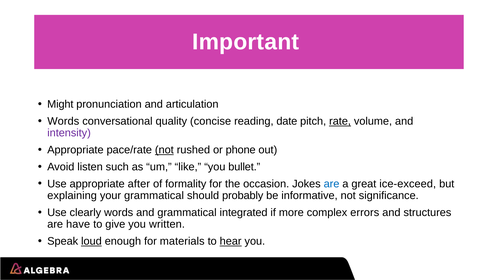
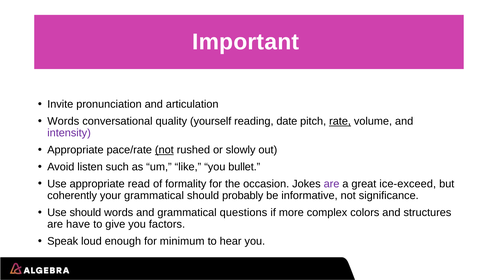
Might: Might -> Invite (60, 104)
concise: concise -> yourself (211, 121)
phone: phone -> slowly (241, 150)
after: after -> read (139, 184)
are colour: blue -> purple (332, 184)
explaining: explaining -> coherently (72, 196)
Use clearly: clearly -> should (85, 213)
integrated: integrated -> questions (243, 213)
errors: errors -> colors (365, 213)
written: written -> factors (167, 224)
loud underline: present -> none (91, 241)
materials: materials -> minimum (182, 241)
hear underline: present -> none (231, 241)
